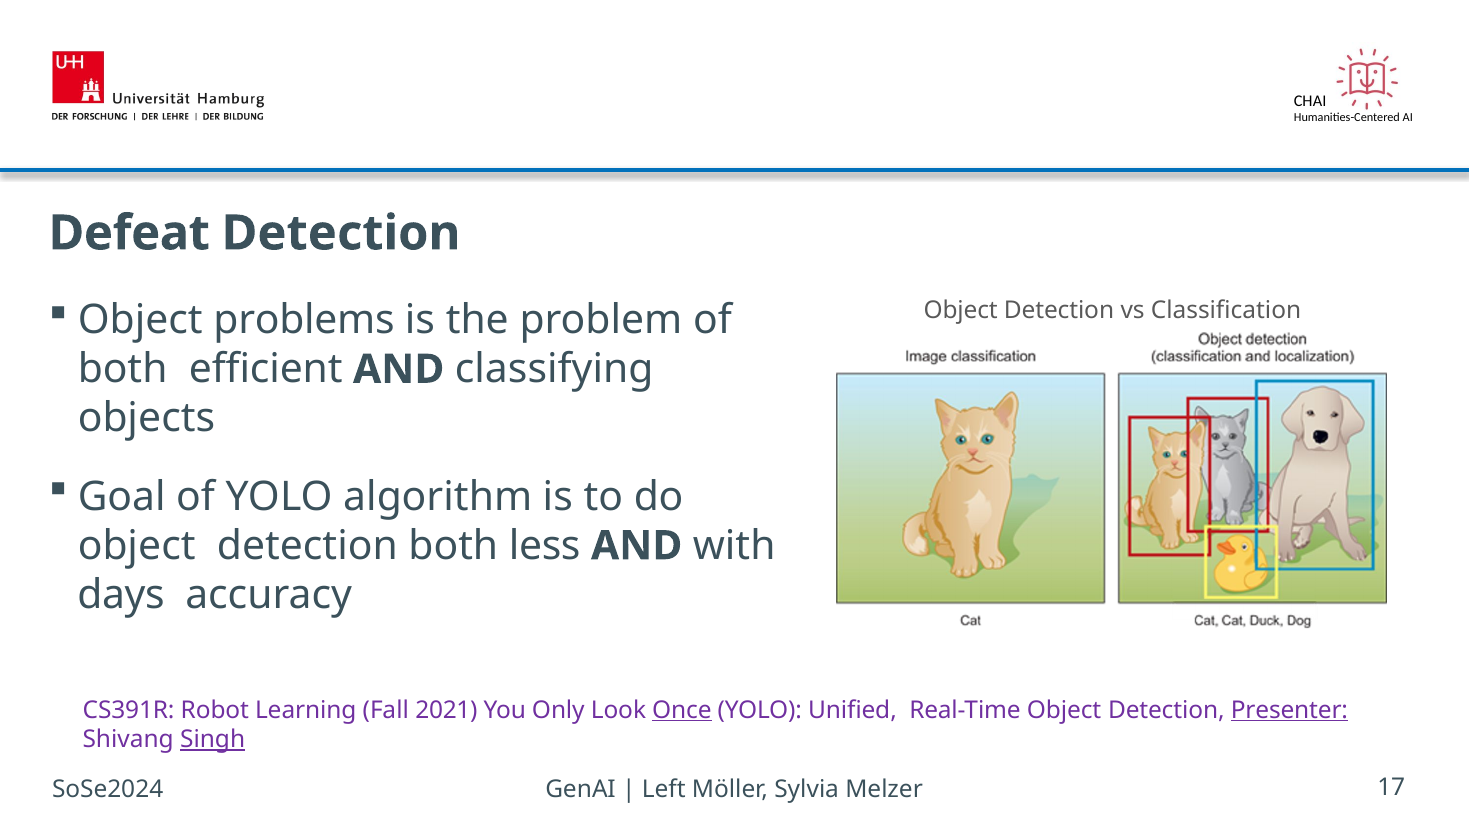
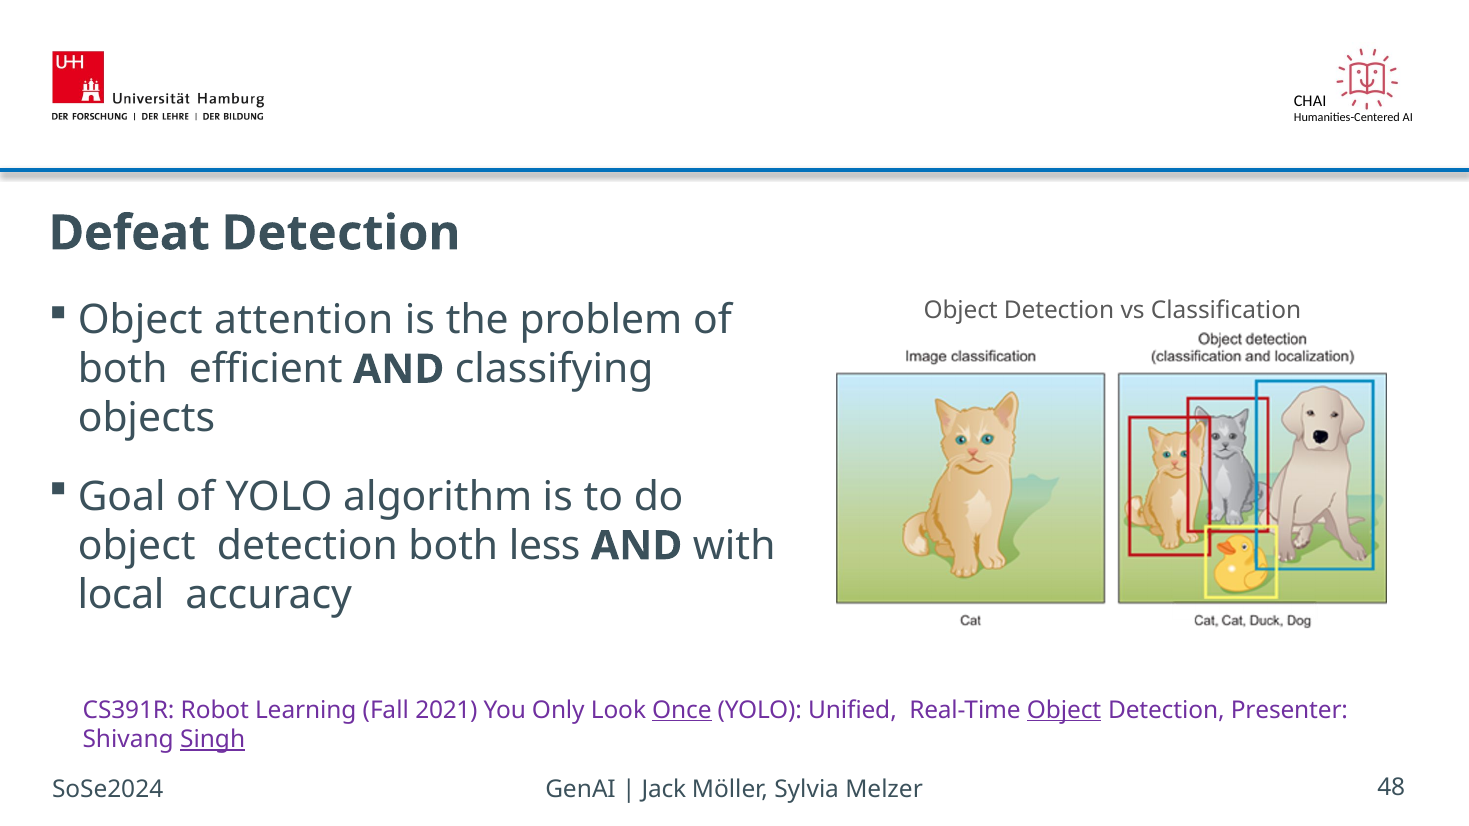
problems: problems -> attention (304, 321)
days: days -> local (121, 595)
Object underline: none -> present (1064, 710)
Presenter underline: present -> none (1289, 710)
Left: Left -> Jack (664, 790)
17: 17 -> 48 (1391, 788)
